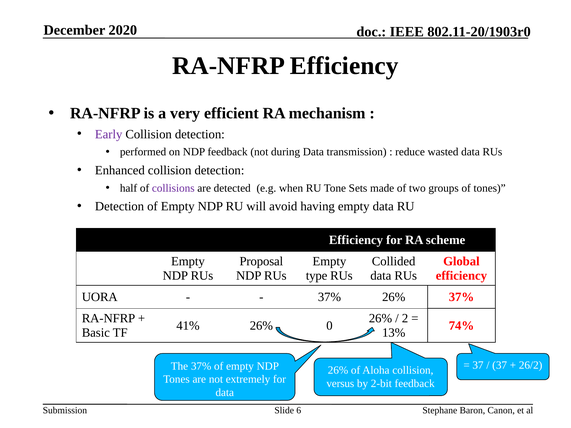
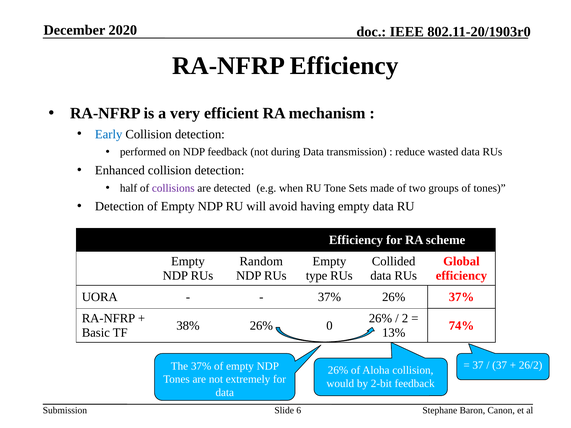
Early colour: purple -> blue (109, 134)
Proposal: Proposal -> Random (261, 262)
41%: 41% -> 38% (188, 326)
versus: versus -> would (340, 384)
